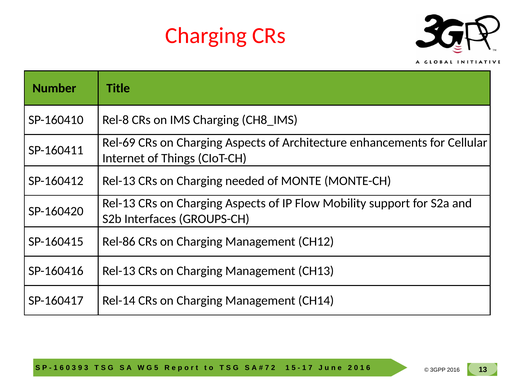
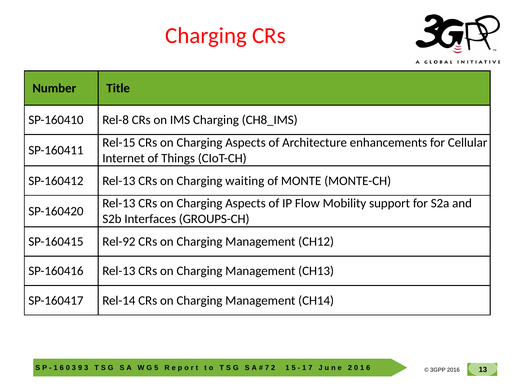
Rel-69: Rel-69 -> Rel-15 (119, 143)
needed: needed -> waiting (245, 181)
Rel-86: Rel-86 -> Rel-92 (119, 242)
